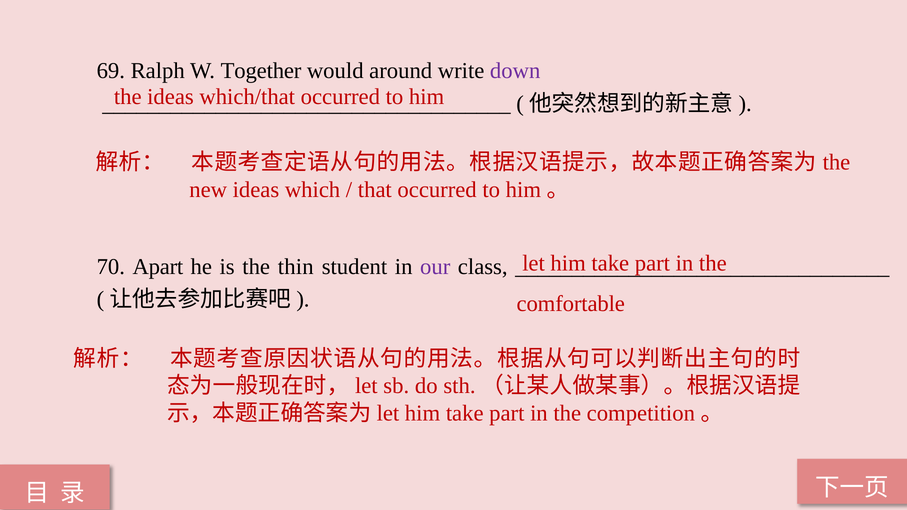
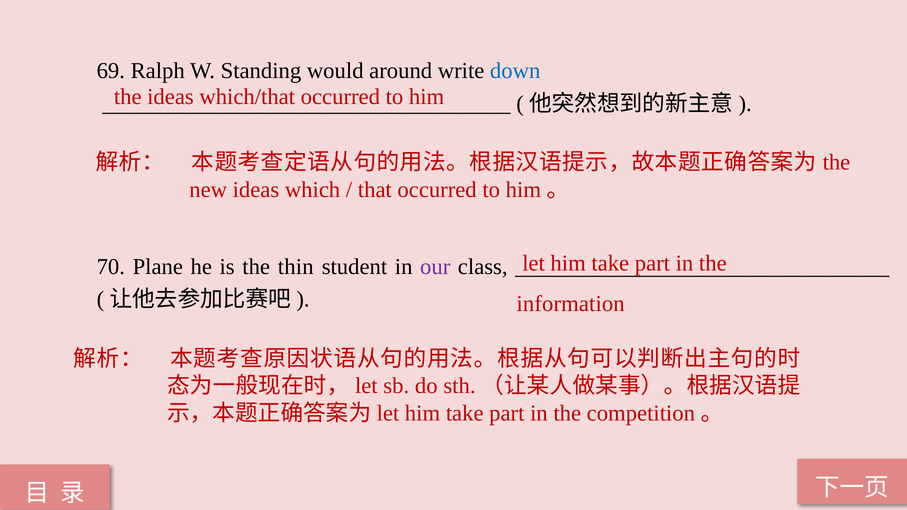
Together: Together -> Standing (261, 71)
down colour: purple -> blue (515, 71)
Apart: Apart -> Plane (158, 267)
comfortable: comfortable -> information (571, 304)
